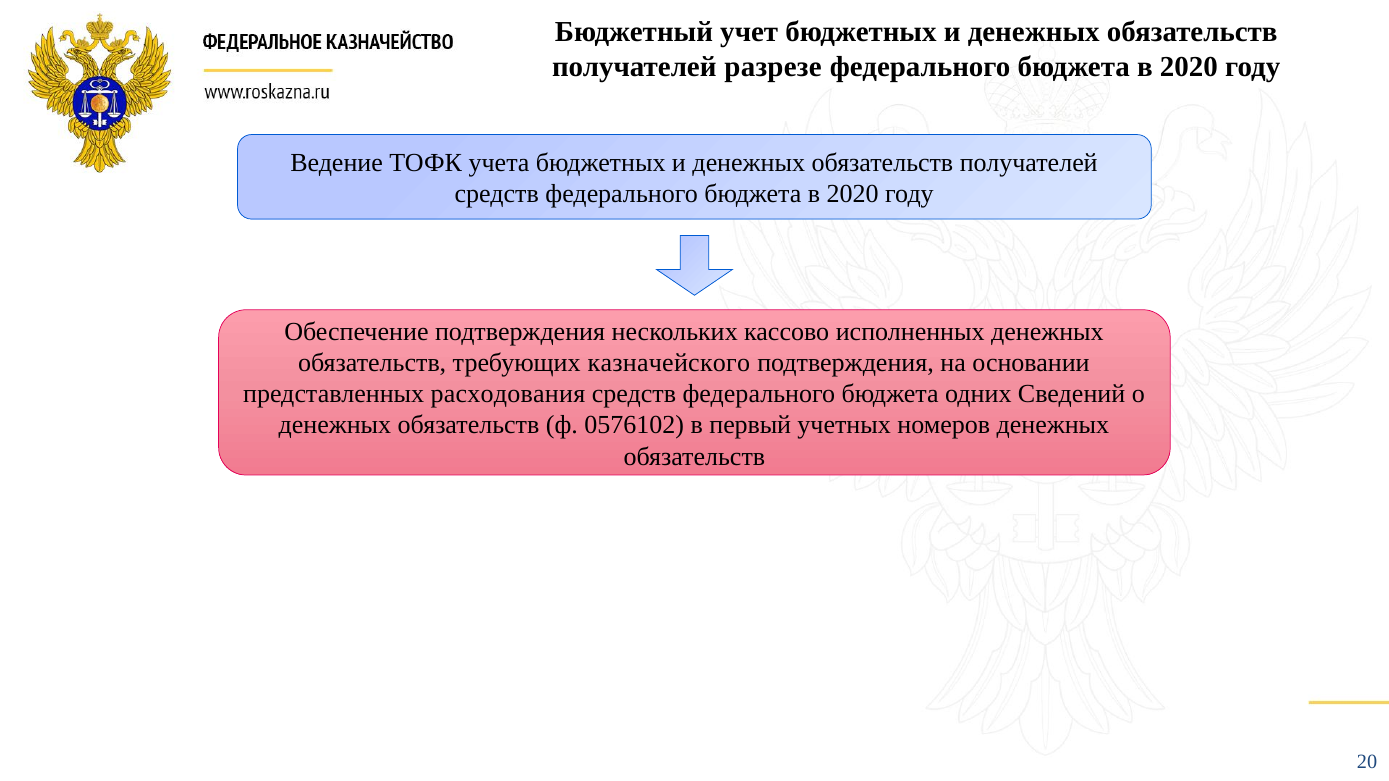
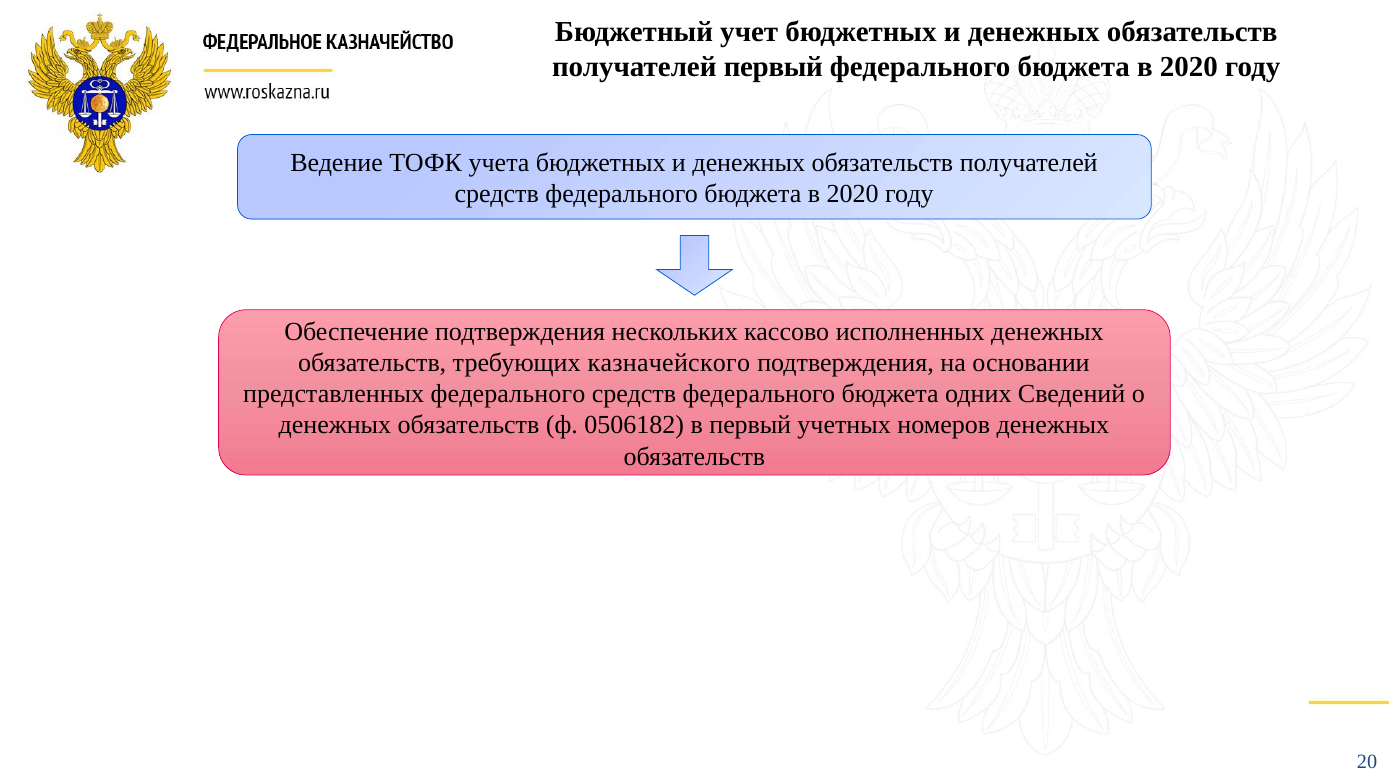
получателей разрезе: разрезе -> первый (773, 67)
представленных расходования: расходования -> федерального (508, 394)
0576102: 0576102 -> 0506182 (634, 426)
